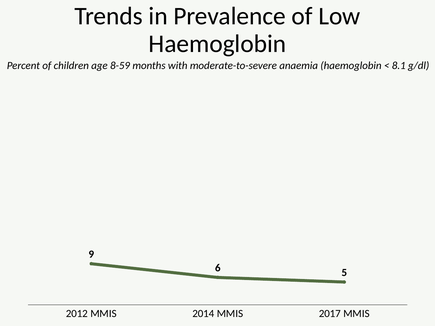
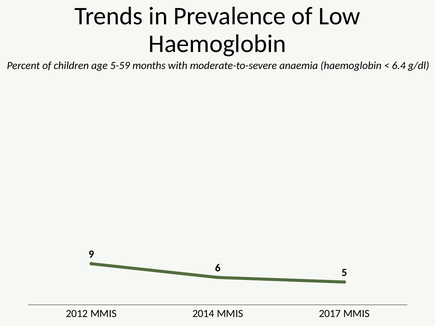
8-59: 8-59 -> 5-59 (120, 66)
8.1: 8.1 -> 6.4 (399, 66)
